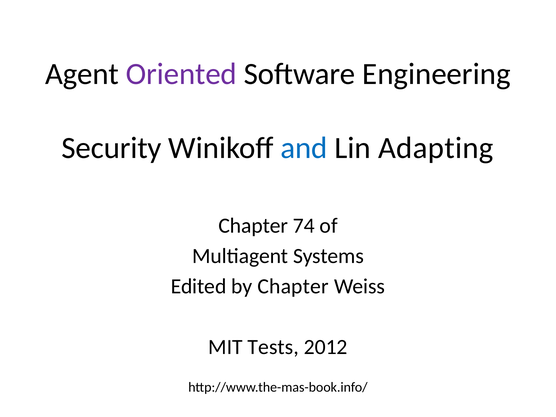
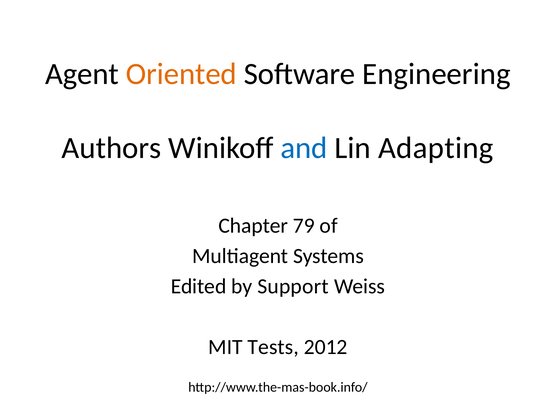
Oriented colour: purple -> orange (181, 74)
Security: Security -> Authors (111, 148)
74: 74 -> 79 (304, 226)
by Chapter: Chapter -> Support (293, 286)
